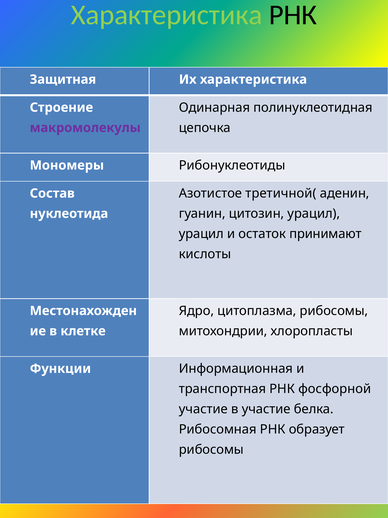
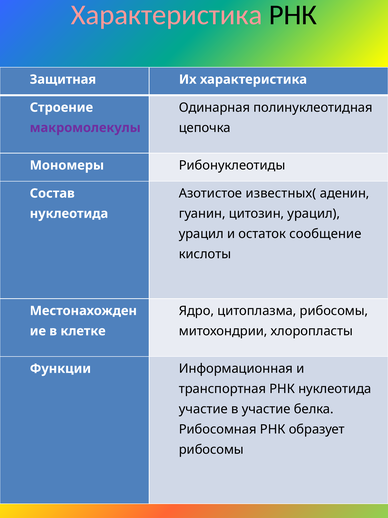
Характеристика colour: light green -> pink (167, 15)
третичной(: третичной( -> известных( (281, 193)
принимают: принимают -> сообщение (325, 234)
РНК фосфорной: фосфорной -> нуклеотида (335, 388)
